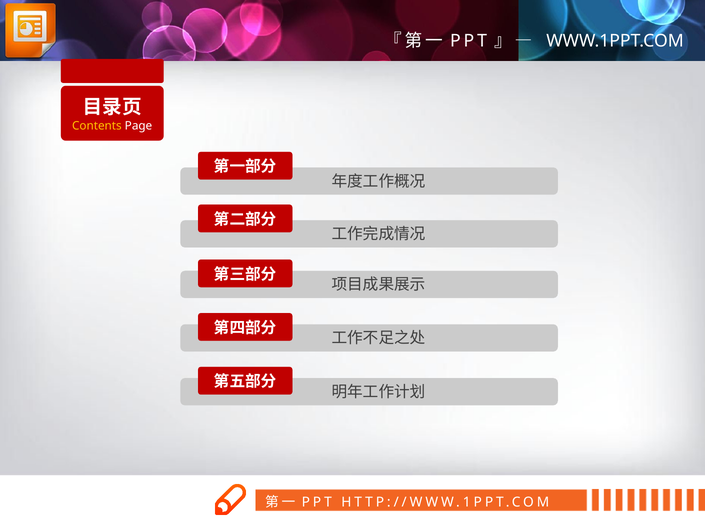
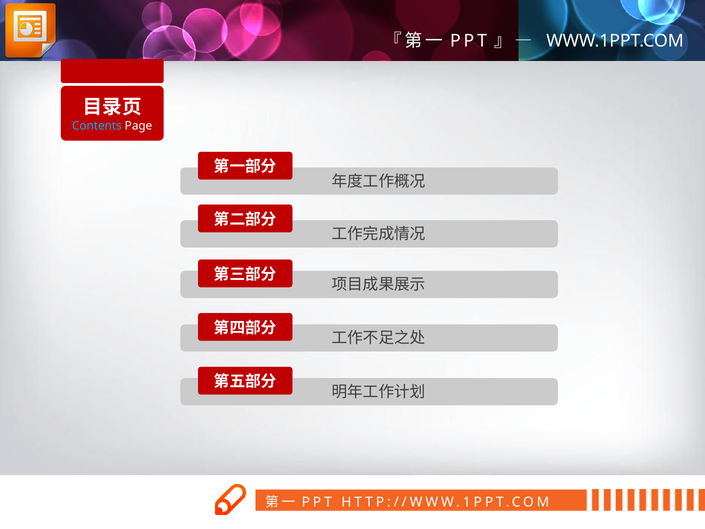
Contents colour: yellow -> light blue (97, 126)
